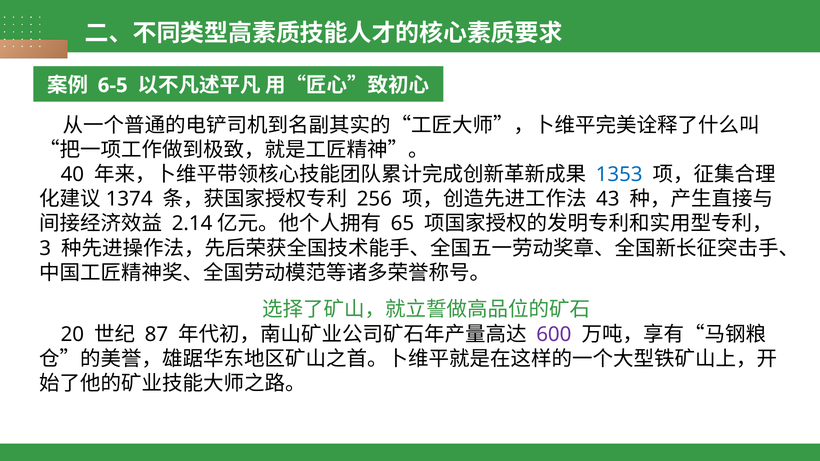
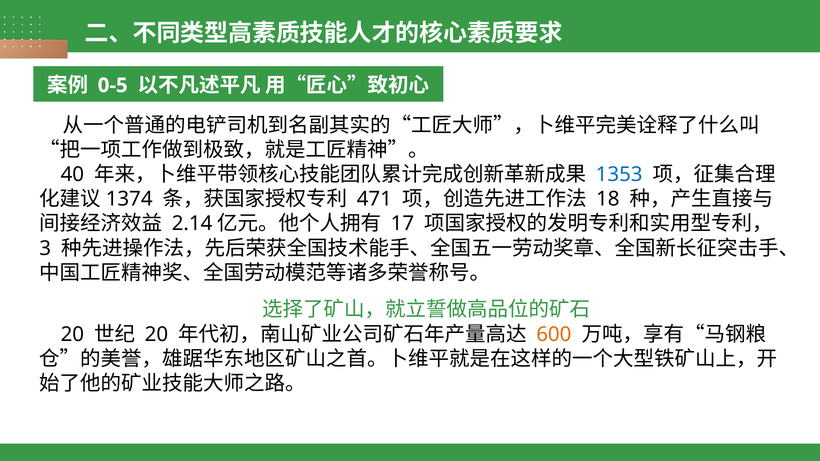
6-5: 6-5 -> 0-5 (113, 85)
256: 256 -> 471 (374, 199)
43: 43 -> 18 (608, 199)
65: 65 -> 17 (402, 224)
87: 87 -> 20 (156, 334)
600 colour: purple -> orange (554, 334)
